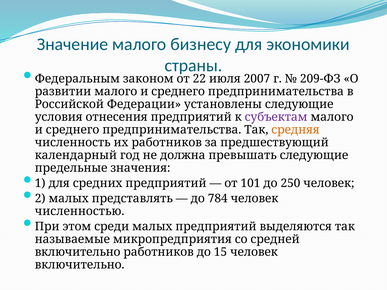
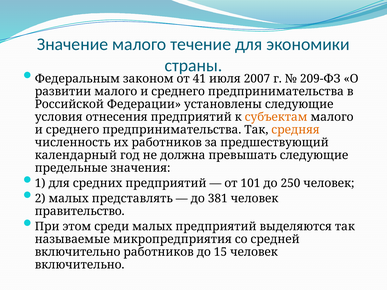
бизнесу: бизнесу -> течение (201, 44)
22: 22 -> 41 (199, 79)
субъектам colour: purple -> orange (276, 117)
784: 784 -> 381 (218, 199)
численностью: численностью -> правительство (80, 211)
